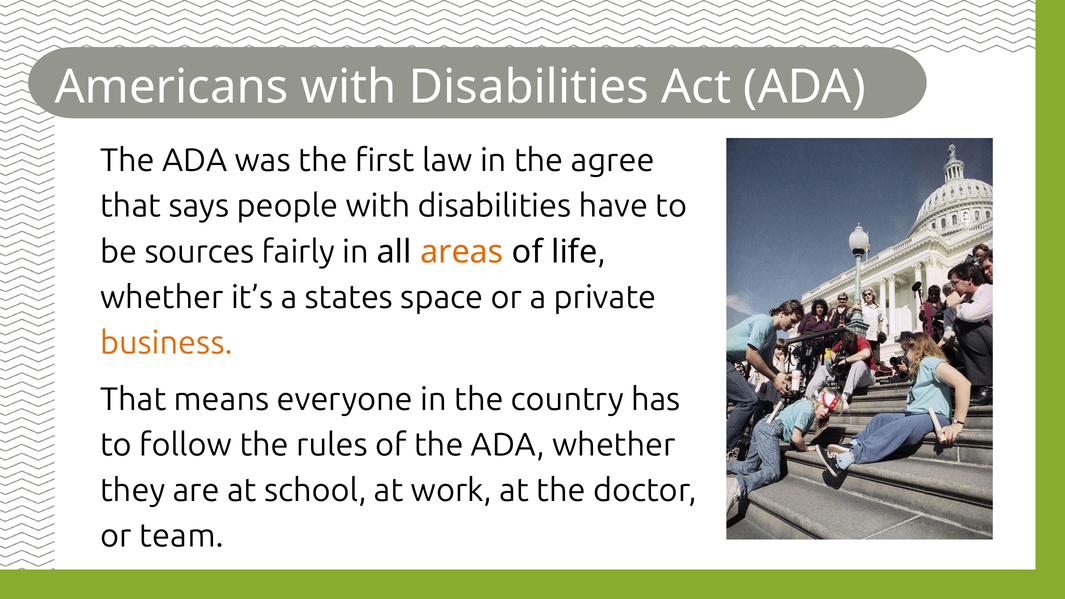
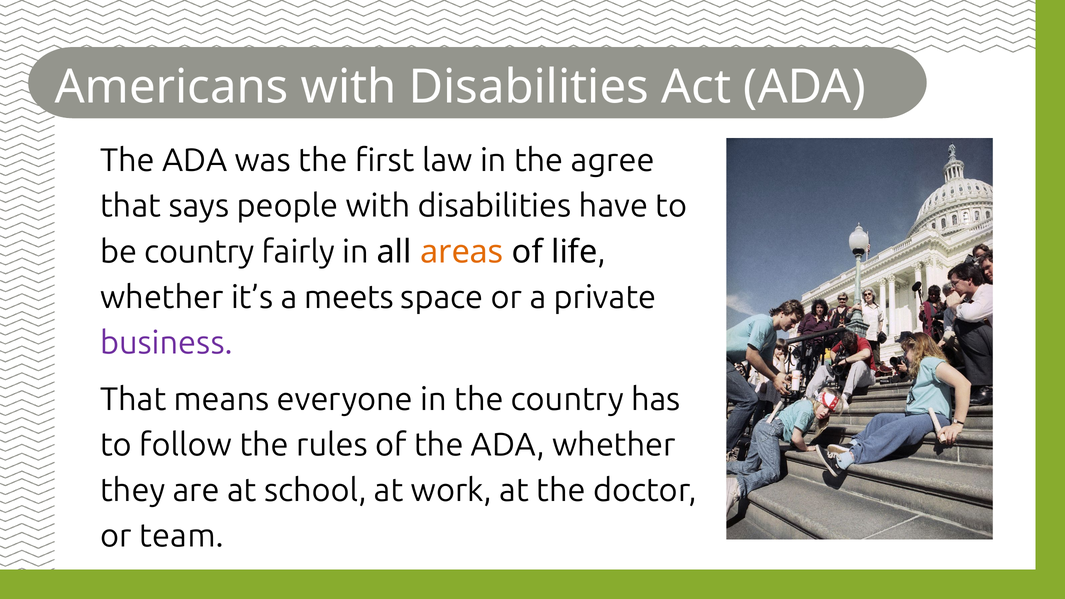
be sources: sources -> country (200, 252)
states: states -> meets (349, 297)
business colour: orange -> purple (166, 343)
